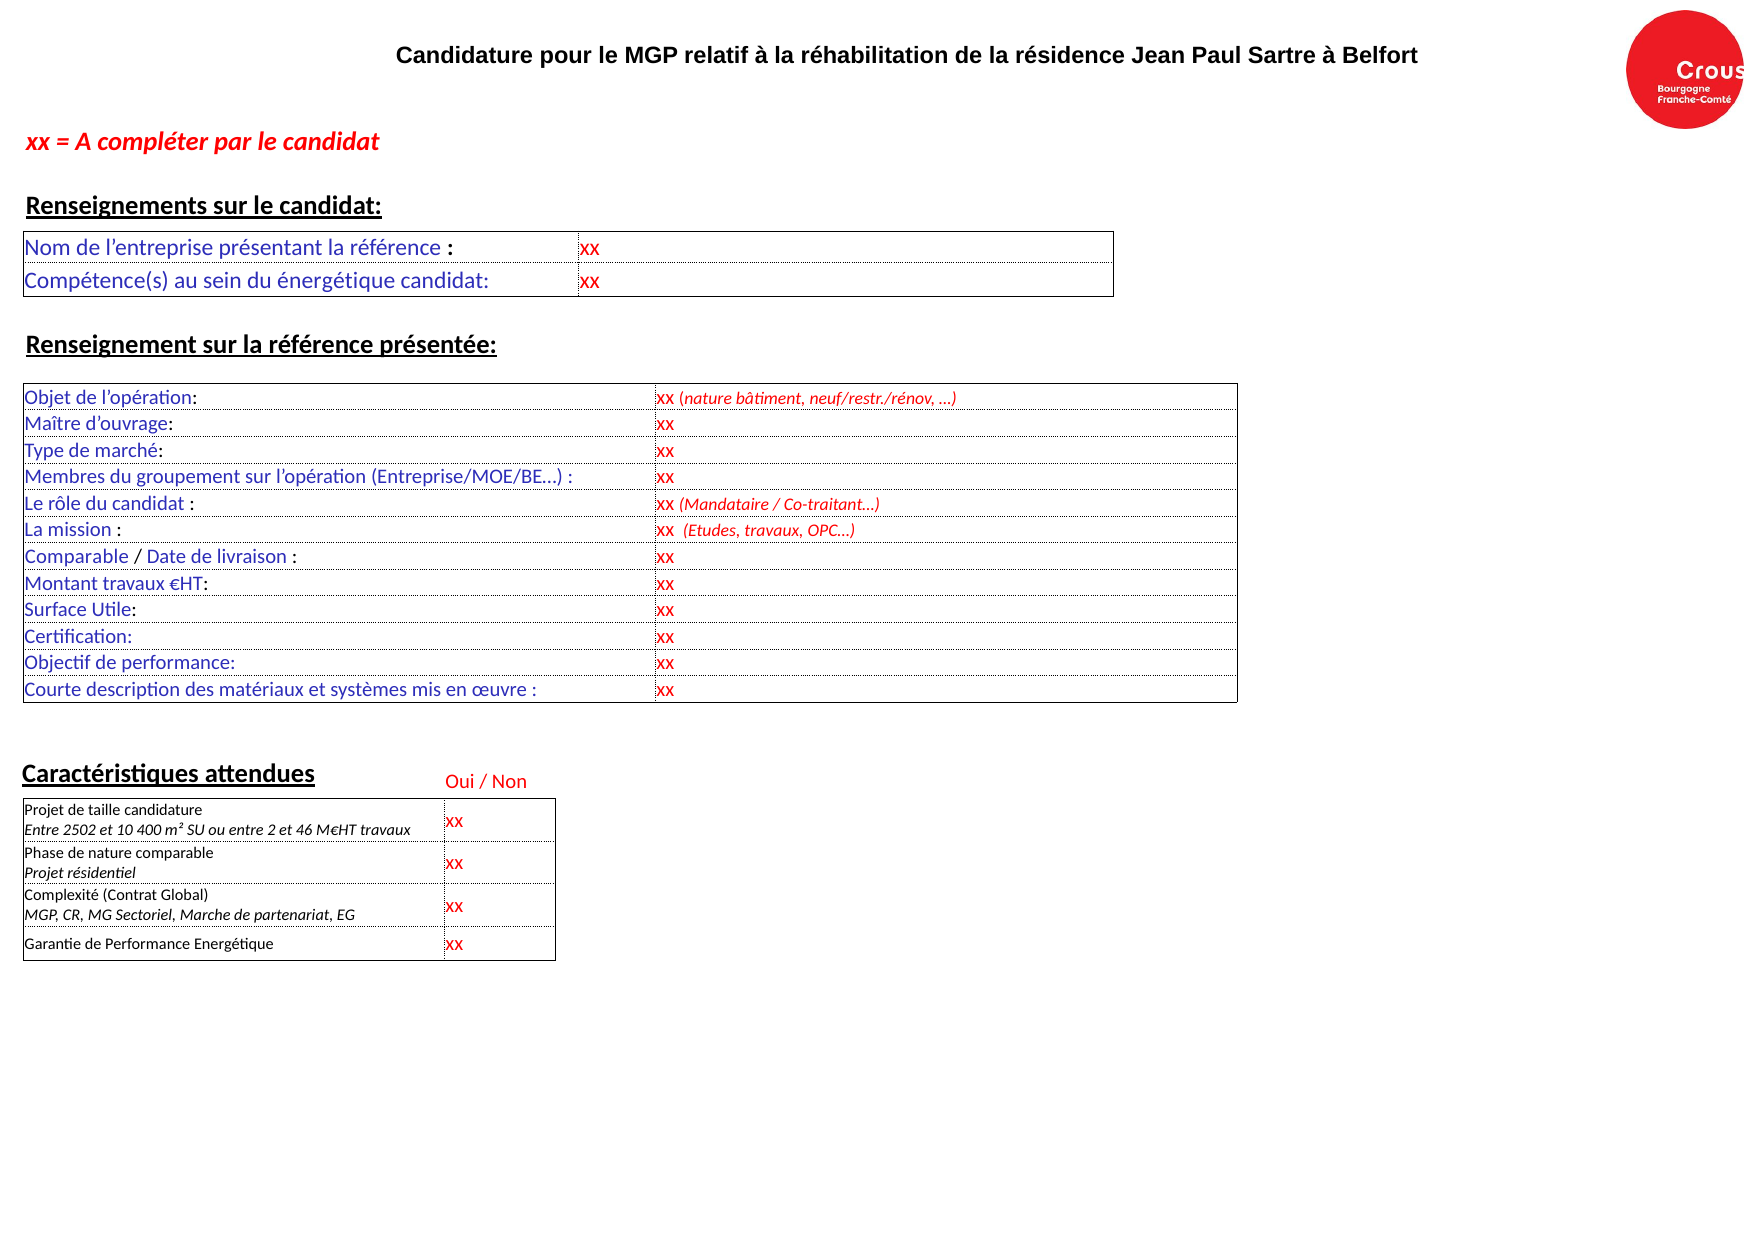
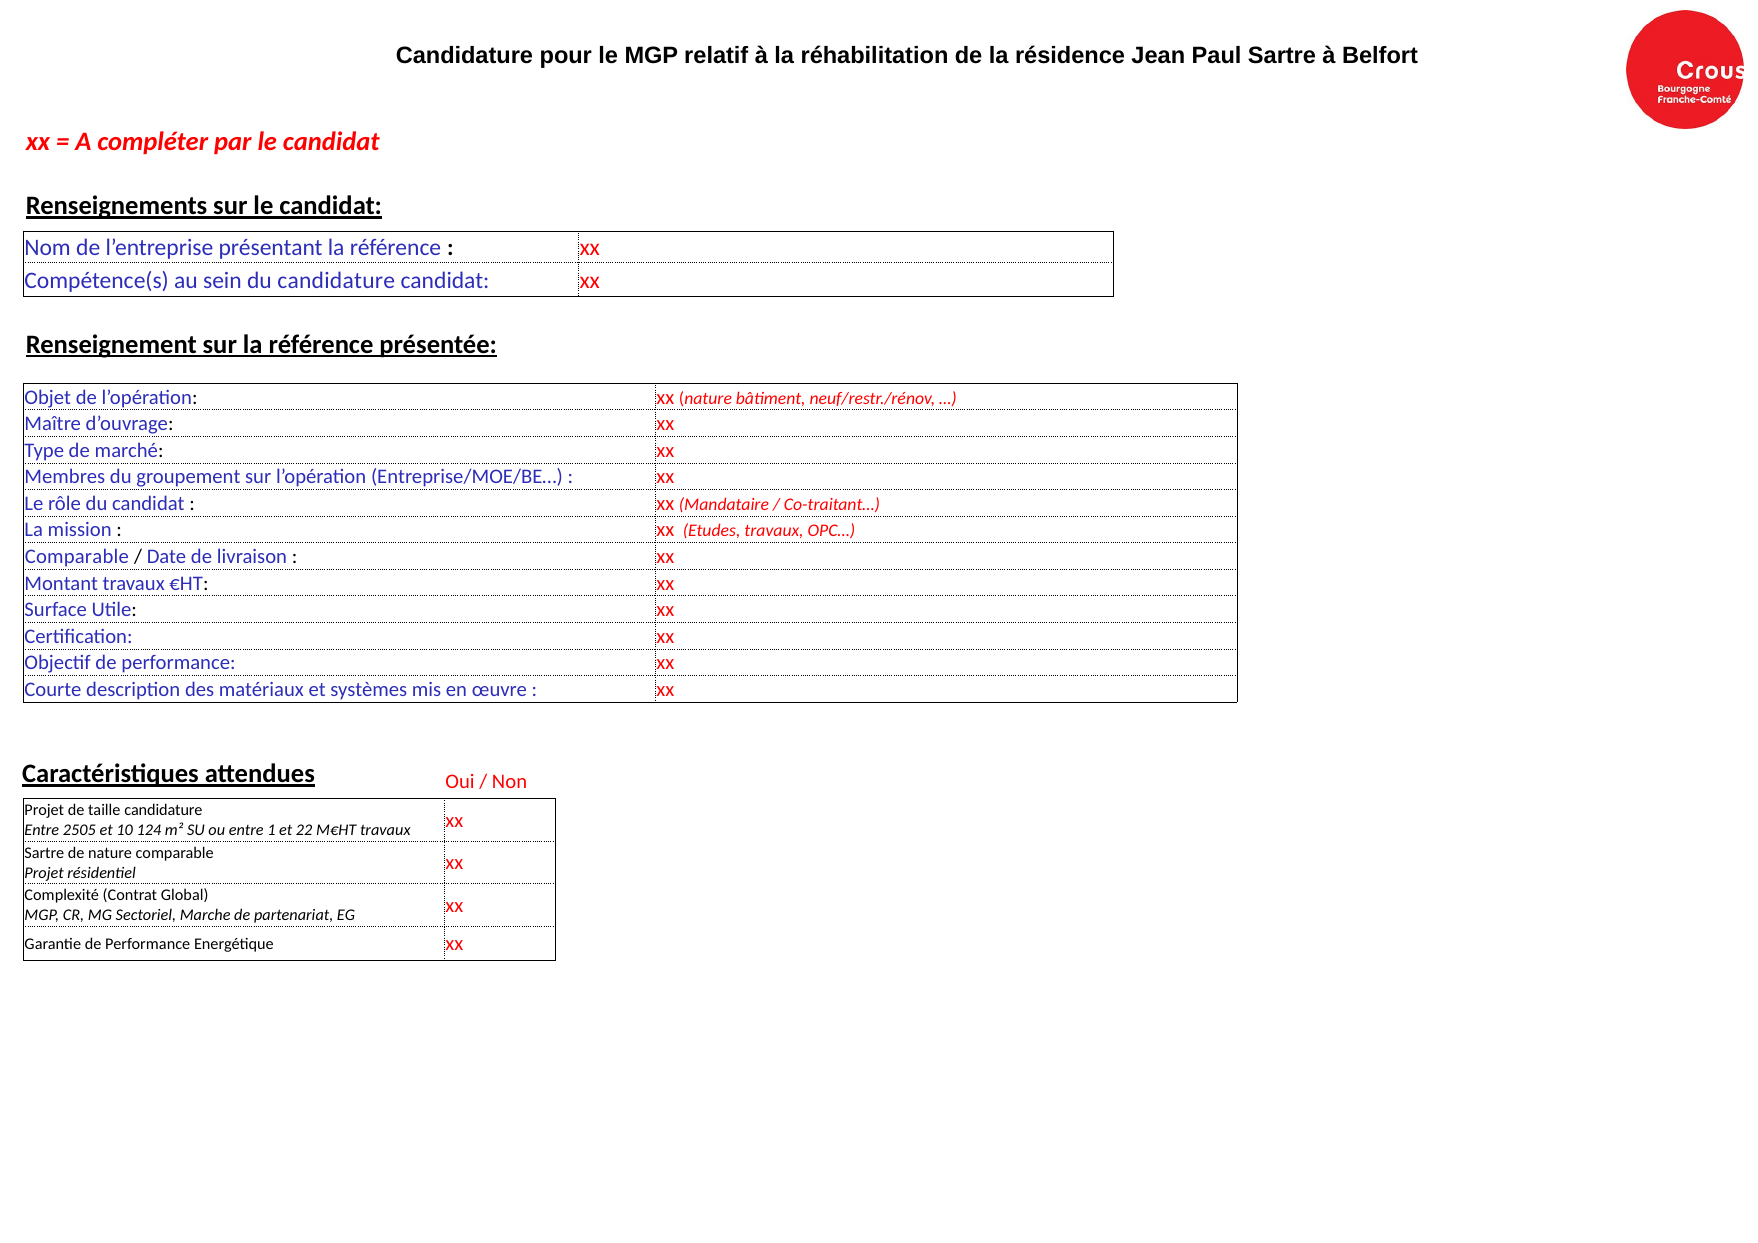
du énergétique: énergétique -> candidature (336, 280)
2502: 2502 -> 2505 (79, 831)
400: 400 -> 124 (149, 831)
2: 2 -> 1 (271, 831)
46: 46 -> 22 (304, 831)
Phase: Phase -> Sartre (44, 853)
